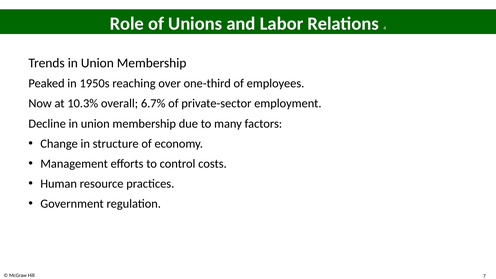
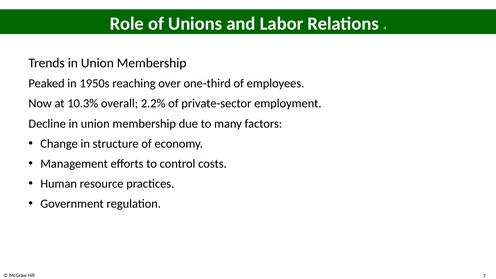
6.7%: 6.7% -> 2.2% (153, 104)
